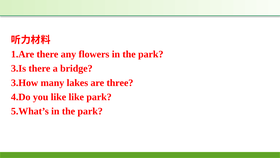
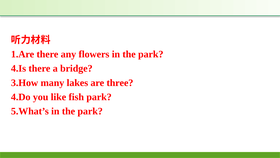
3.Is: 3.Is -> 4.Is (19, 68)
like like: like -> fish (76, 97)
